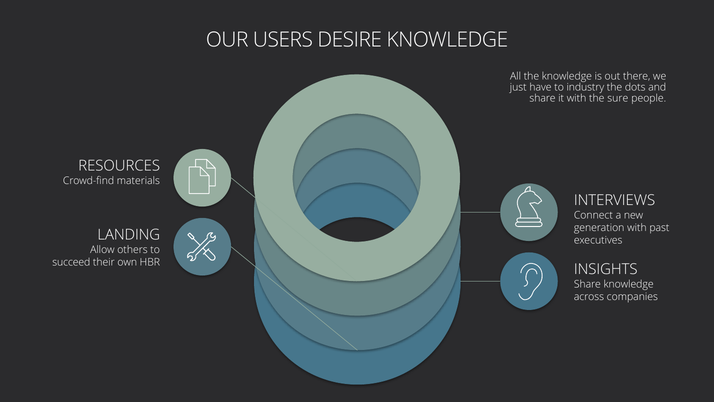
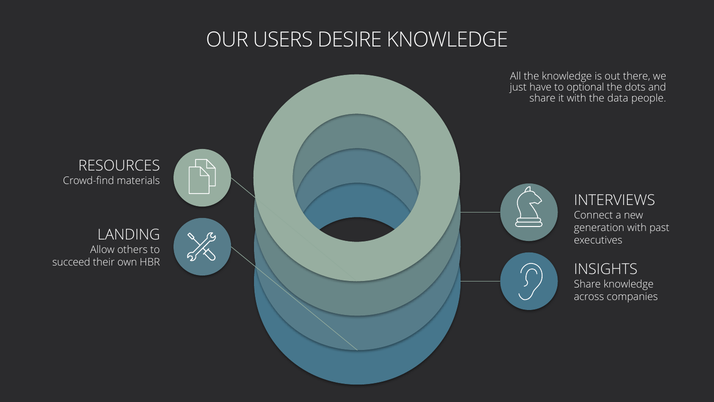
industry: industry -> optional (585, 87)
sure: sure -> data (618, 98)
